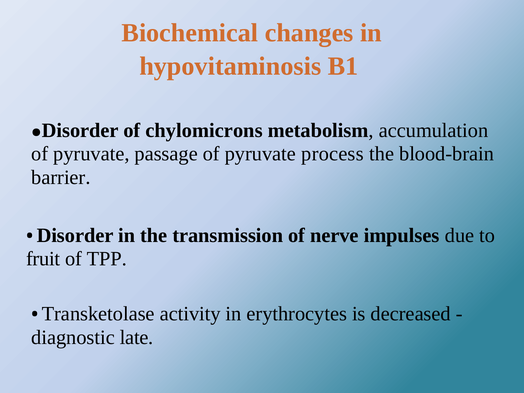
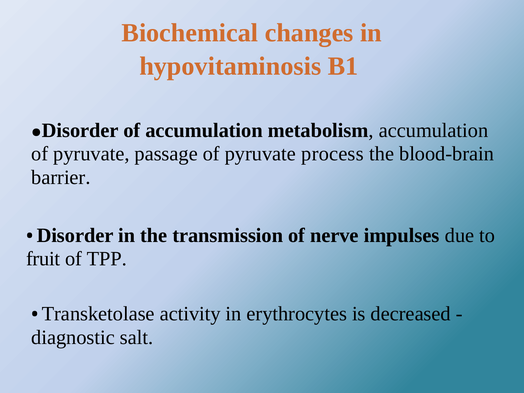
of chylomicrons: chylomicrons -> accumulation (204, 131)
late: late -> salt (136, 337)
